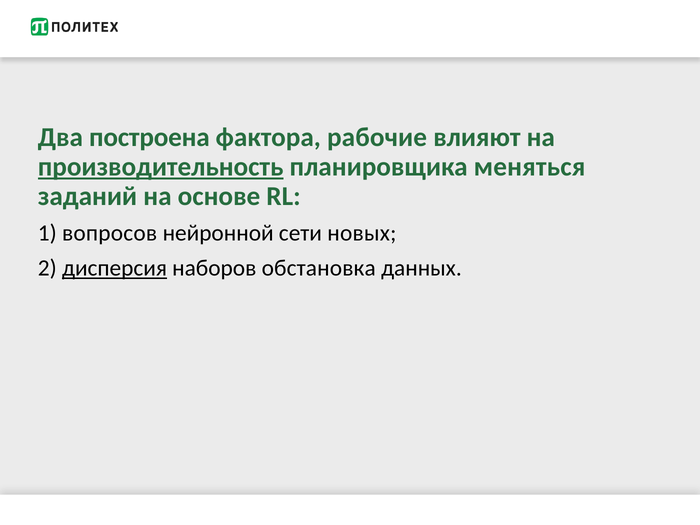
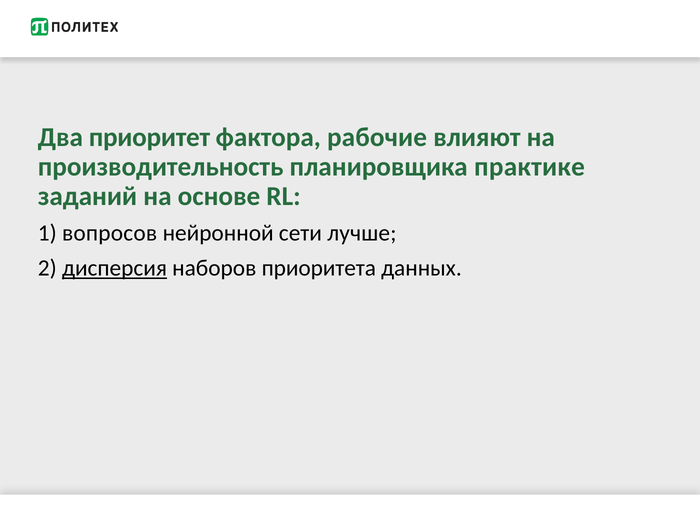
построена: построена -> приоритет (149, 137)
производительность underline: present -> none (161, 167)
меняться: меняться -> практике (530, 167)
новых: новых -> лучше (362, 233)
обстановка: обстановка -> приоритета (319, 268)
